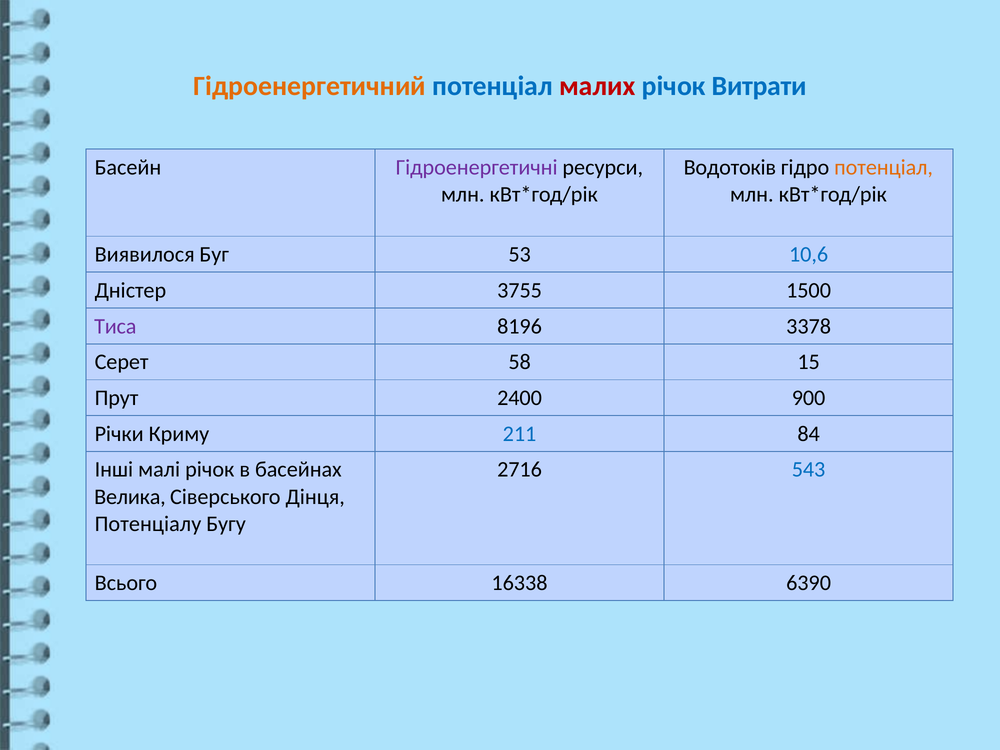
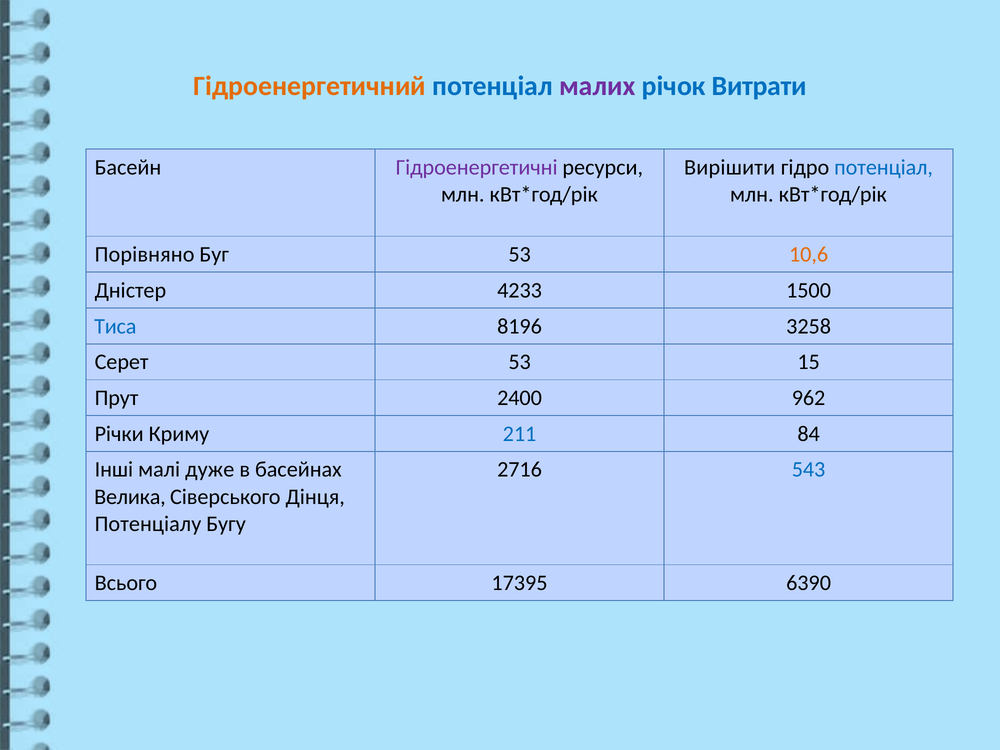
малих colour: red -> purple (597, 86)
Водотоків: Водотоків -> Вирішити (730, 167)
потенціал colour: orange -> blue (884, 167)
Виявилося: Виявилося -> Порівняно (145, 254)
10,6 colour: blue -> orange (809, 254)
3755: 3755 -> 4233 (520, 290)
Тиса colour: purple -> blue (115, 326)
3378: 3378 -> 3258 (809, 326)
Серет 58: 58 -> 53 (520, 362)
900: 900 -> 962 (809, 398)
малі річок: річок -> дуже (210, 470)
16338: 16338 -> 17395 (519, 583)
